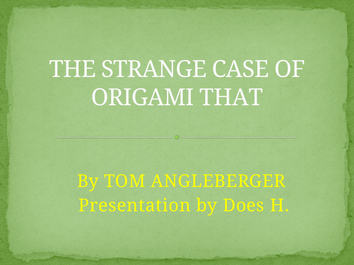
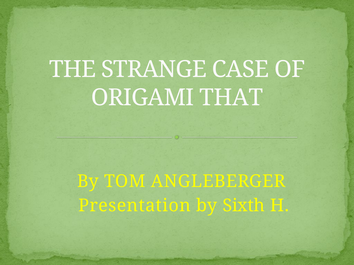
Does: Does -> Sixth (244, 206)
